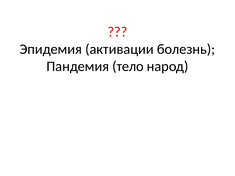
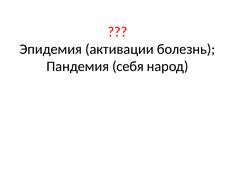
тело: тело -> себя (128, 66)
